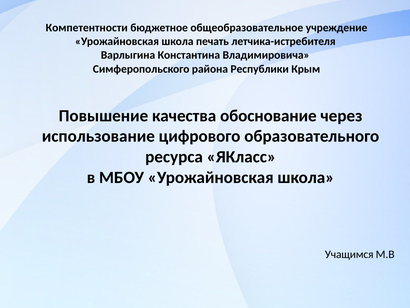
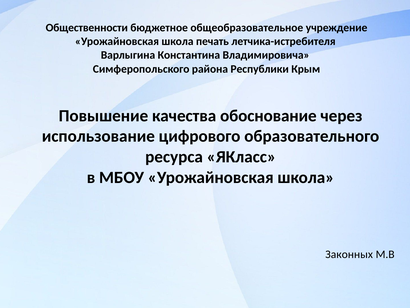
Компетентности: Компетентности -> Общественности (87, 28)
Учащимся: Учащимся -> Законных (349, 254)
